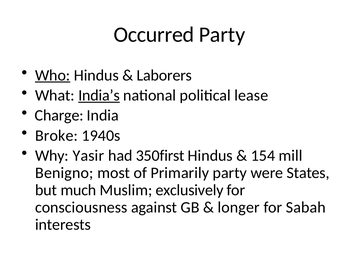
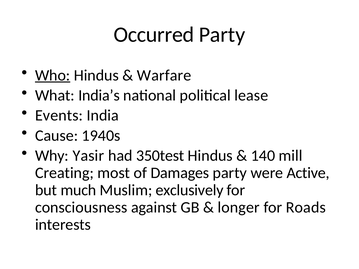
Laborers: Laborers -> Warfare (164, 75)
India’s underline: present -> none (99, 95)
Charge: Charge -> Events (59, 116)
Broke: Broke -> Cause (57, 136)
350first: 350first -> 350test (160, 156)
154: 154 -> 140 (263, 156)
Benigno: Benigno -> Creating (64, 173)
Primarily: Primarily -> Damages (180, 173)
States: States -> Active (308, 173)
Sabah: Sabah -> Roads (306, 207)
